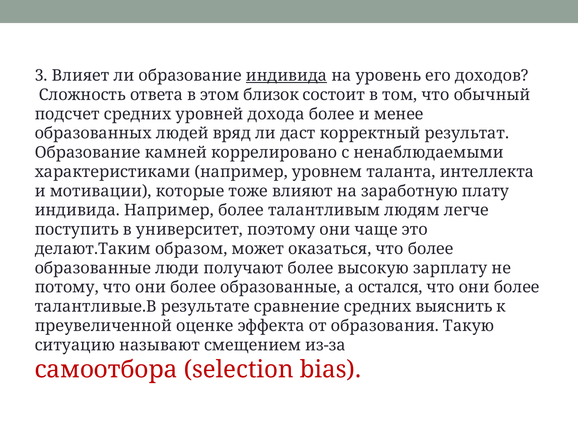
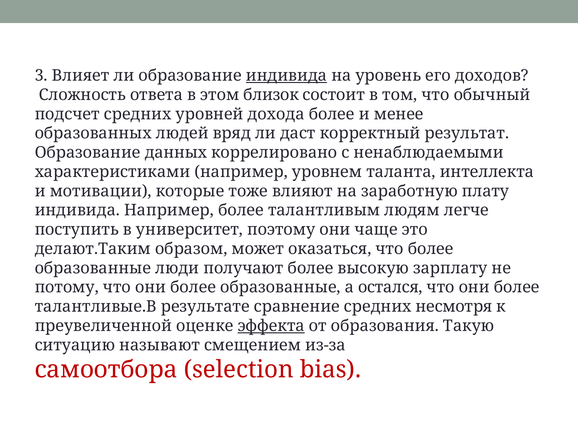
камней: камней -> данных (176, 153)
выяснить: выяснить -> несмотря (454, 307)
эффекта underline: none -> present (271, 326)
